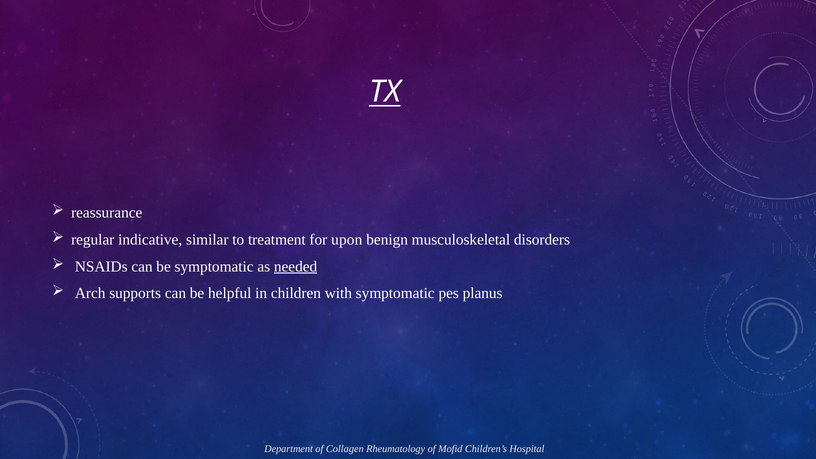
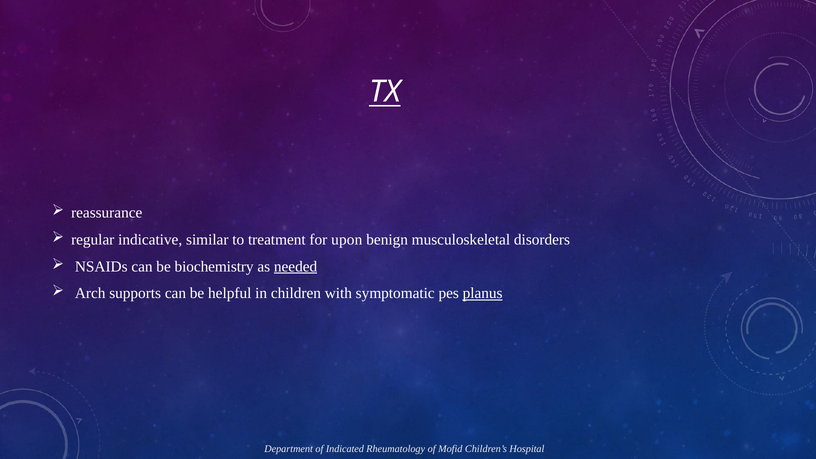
be symptomatic: symptomatic -> biochemistry (214, 267)
planus underline: none -> present (483, 293)
Collagen: Collagen -> Indicated (345, 449)
